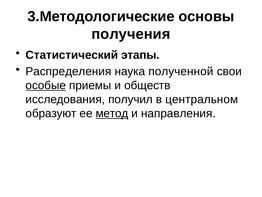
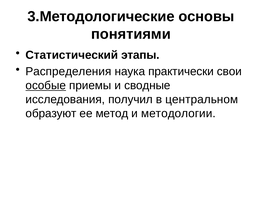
получения: получения -> понятиями (131, 34)
полученной: полученной -> практически (181, 71)
обществ: обществ -> сводные (147, 85)
метод underline: present -> none (112, 113)
направления: направления -> методологии (178, 113)
